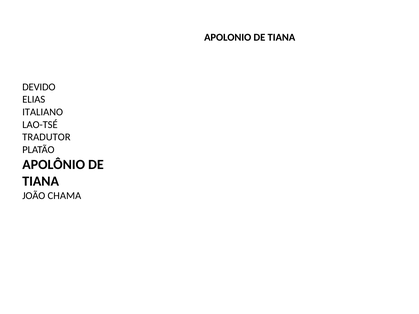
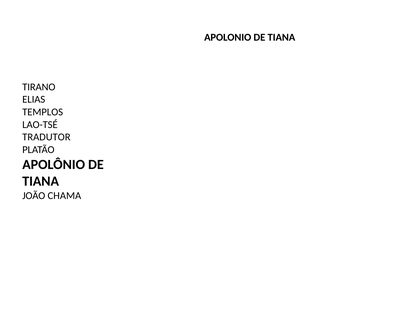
DEVIDO: DEVIDO -> TIRANO (39, 87)
ITALIANO: ITALIANO -> TEMPLOS (43, 112)
